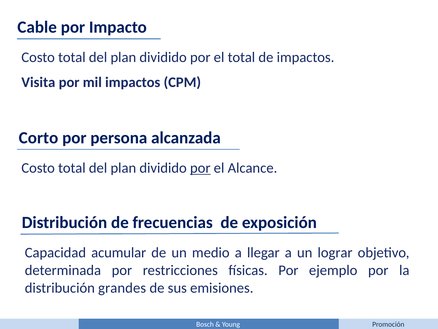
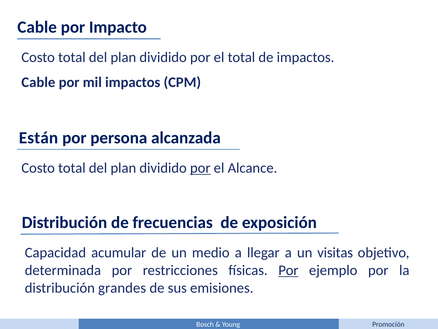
Visita: Visita -> Cable (38, 82)
Corto: Corto -> Están (38, 138)
lograr: lograr -> visitas (335, 252)
Por underline: none -> present (288, 270)
